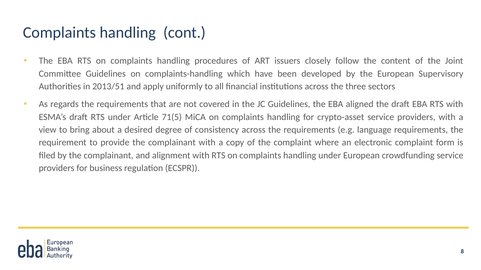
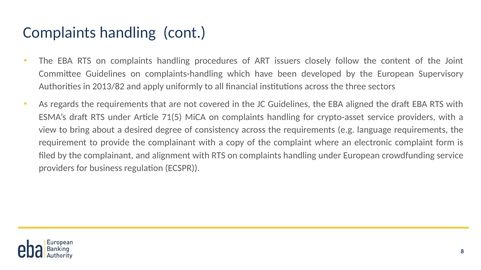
2013/51: 2013/51 -> 2013/82 (108, 87)
